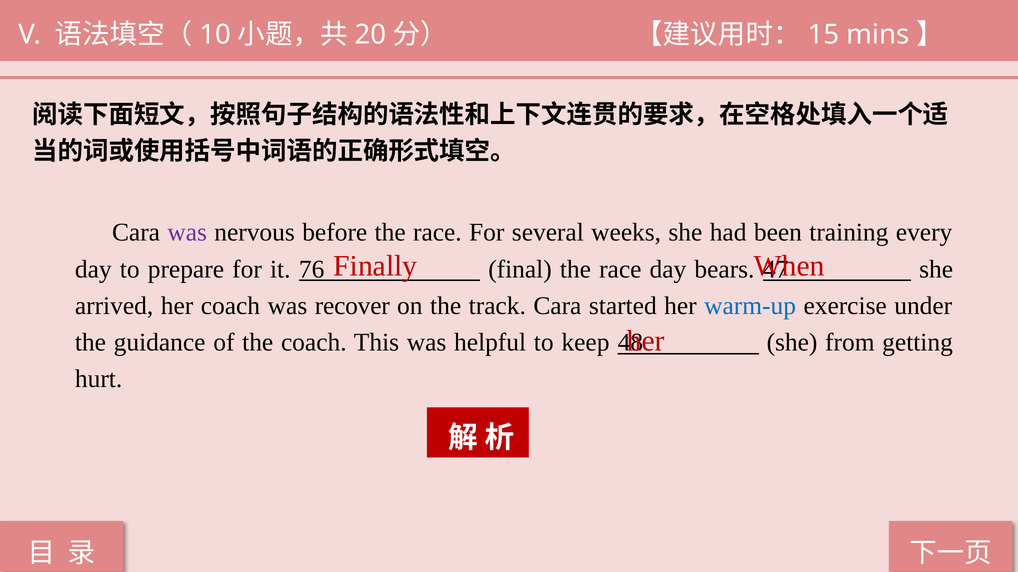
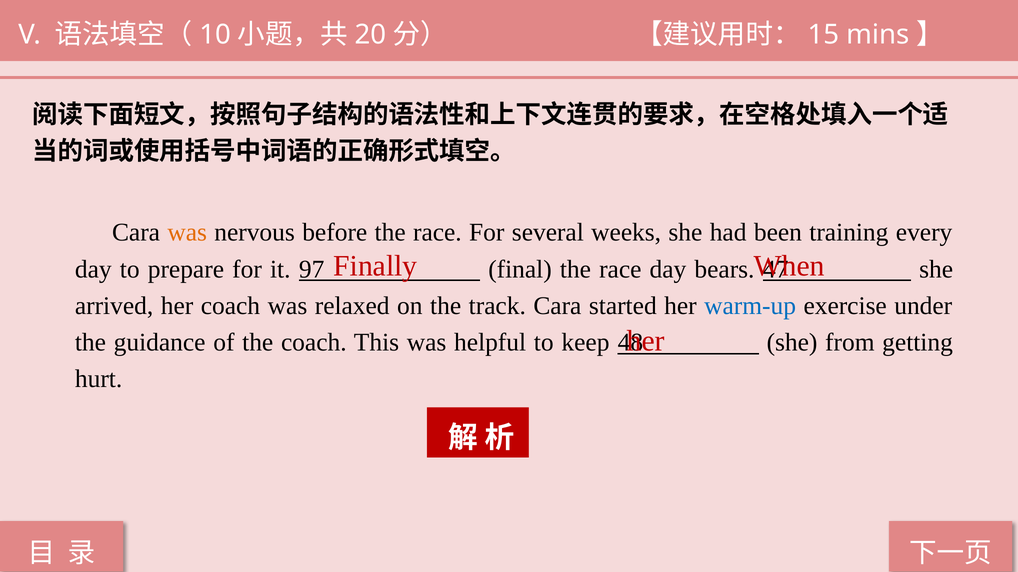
was colour: purple -> orange (187, 233)
76: 76 -> 97 (312, 269)
recover: recover -> relaxed (352, 306)
